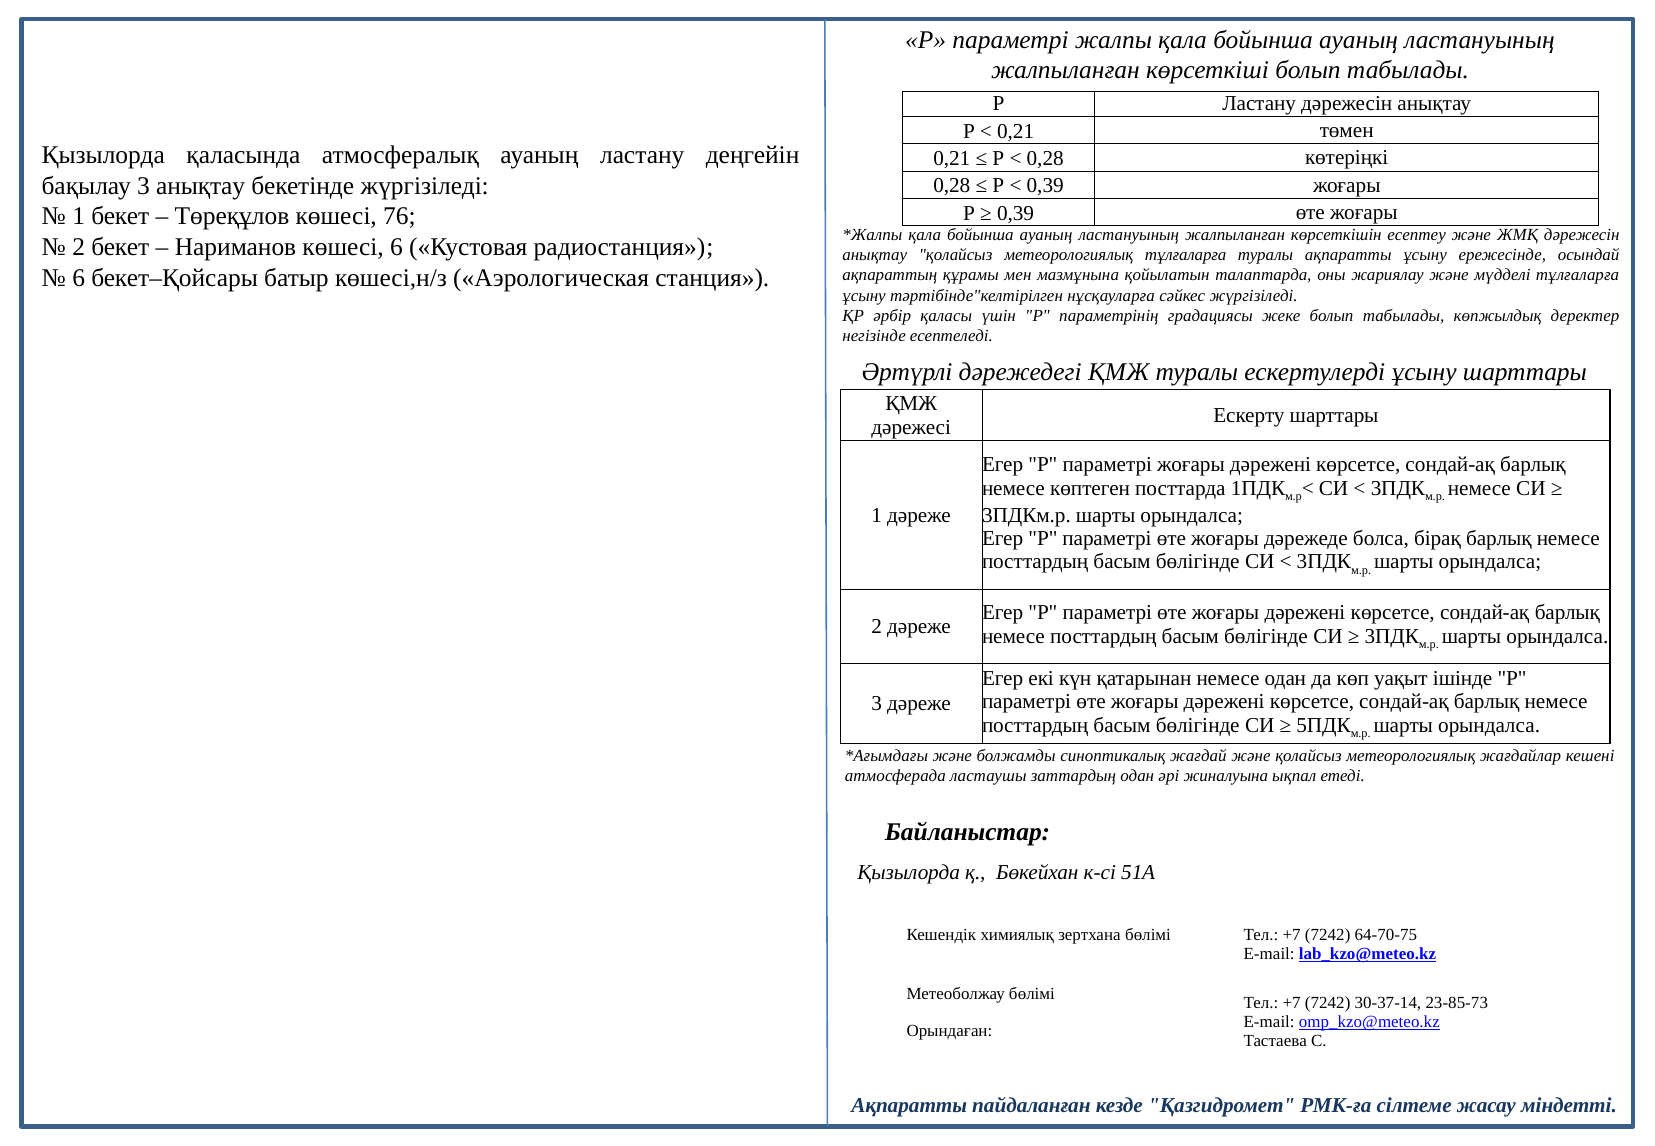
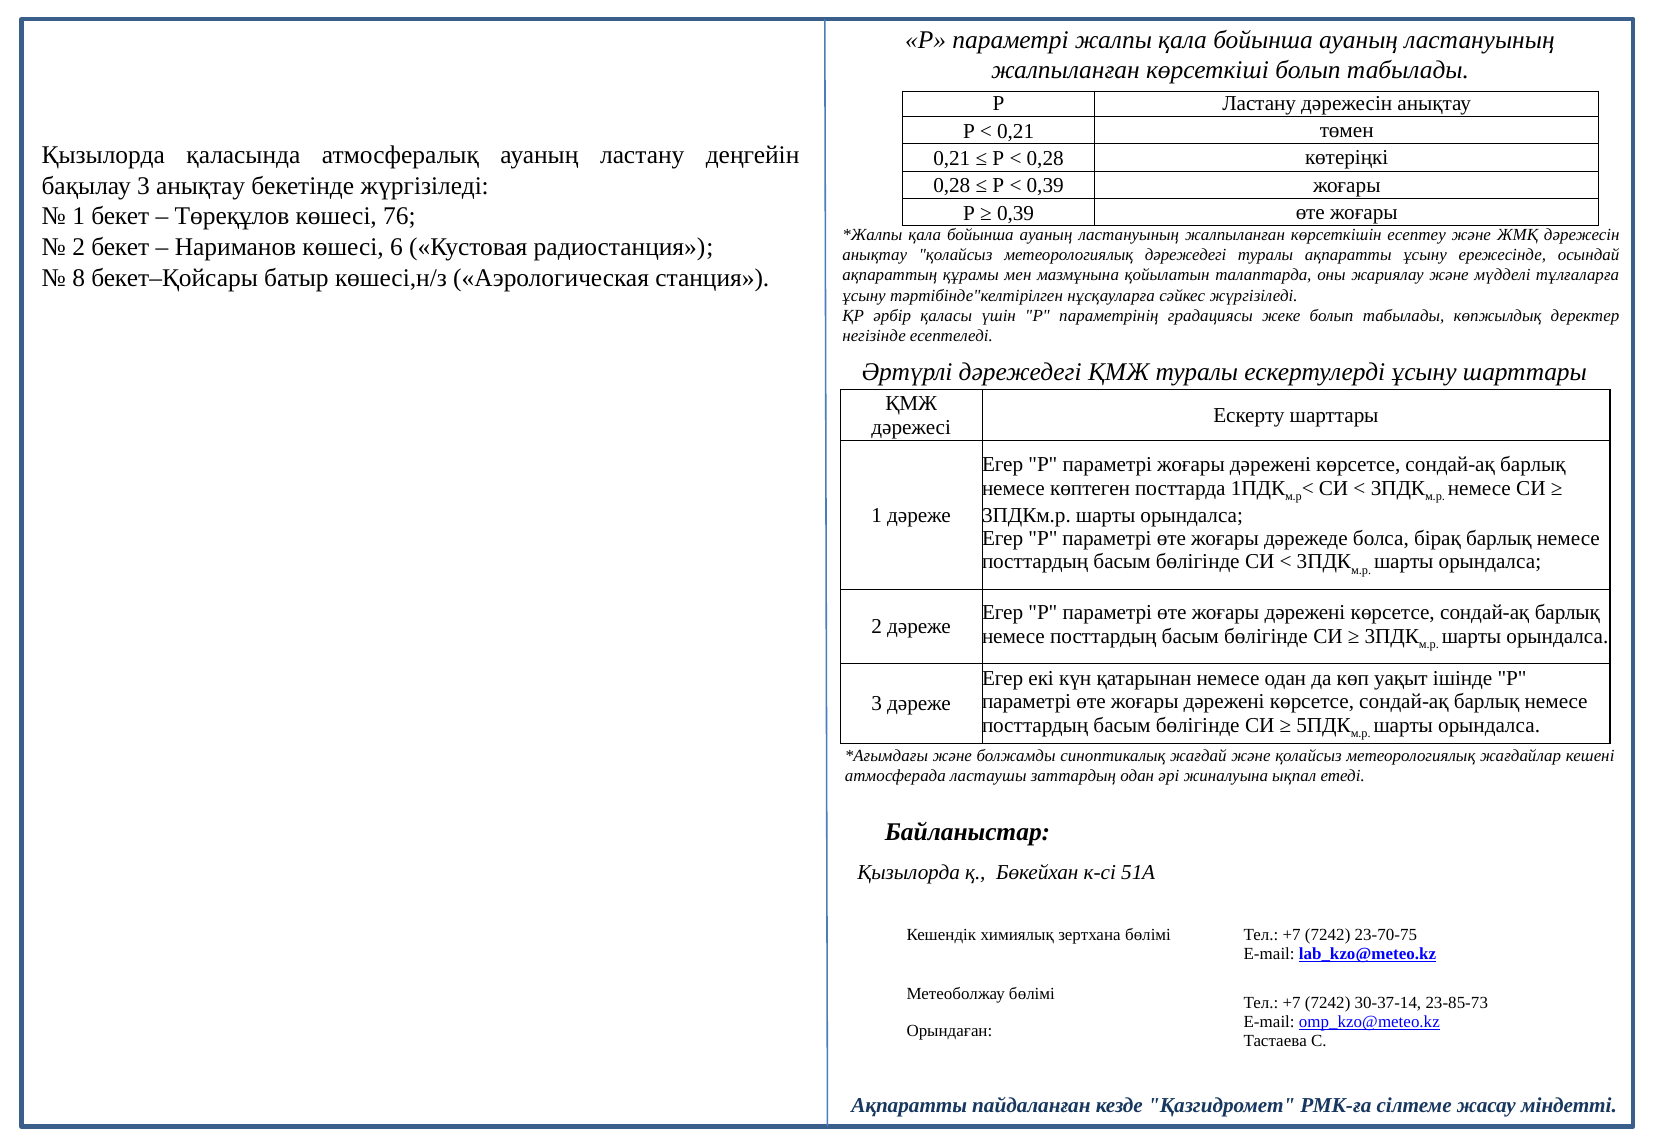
метеорологиялық тұлғаларға: тұлғаларға -> дәрежедегі (1186, 255)
6: 6 -> 8 (79, 278)
64-70-75: 64-70-75 -> 23-70-75 (1386, 935)
